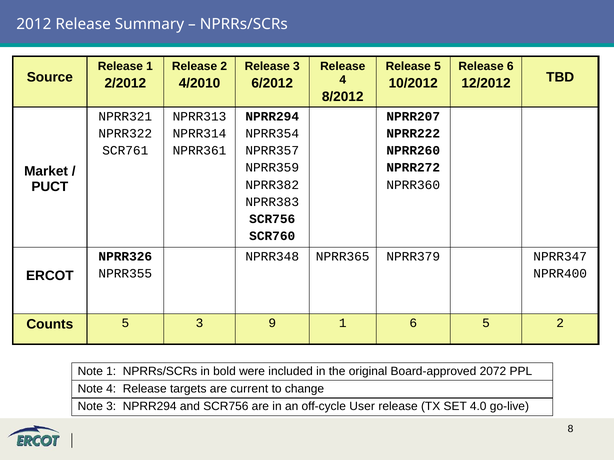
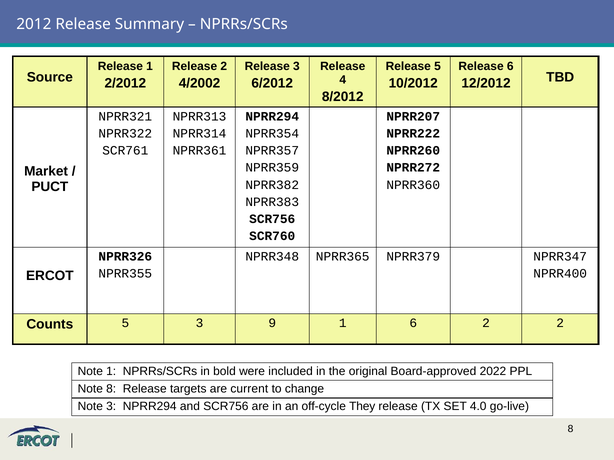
4/2010: 4/2010 -> 4/2002 (200, 83)
6 5: 5 -> 2 (486, 323)
2072: 2072 -> 2022 (493, 372)
Note 4: 4 -> 8 (111, 389)
User: User -> They (362, 407)
